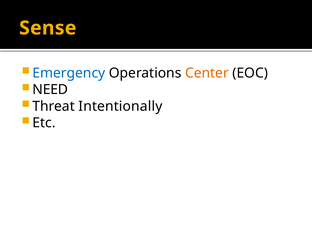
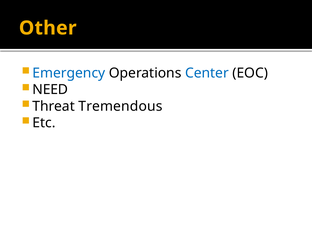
Sense: Sense -> Other (48, 28)
Center colour: orange -> blue (207, 73)
Intentionally: Intentionally -> Tremendous (120, 106)
